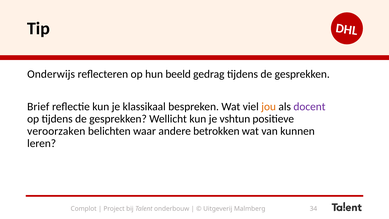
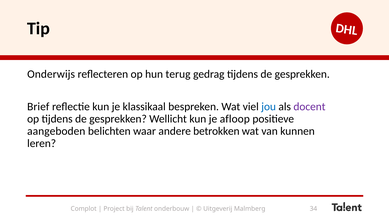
beeld: beeld -> terug (178, 74)
jou colour: orange -> blue (269, 107)
vshtun: vshtun -> afloop (235, 119)
veroorzaken: veroorzaken -> aangeboden (56, 131)
